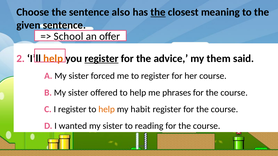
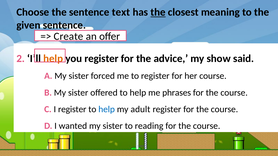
also: also -> text (121, 12)
School: School -> Create (69, 36)
register underline: present -> none (102, 59)
them: them -> show (219, 59)
help colour: orange -> blue (107, 109)
habit: habit -> adult (140, 109)
